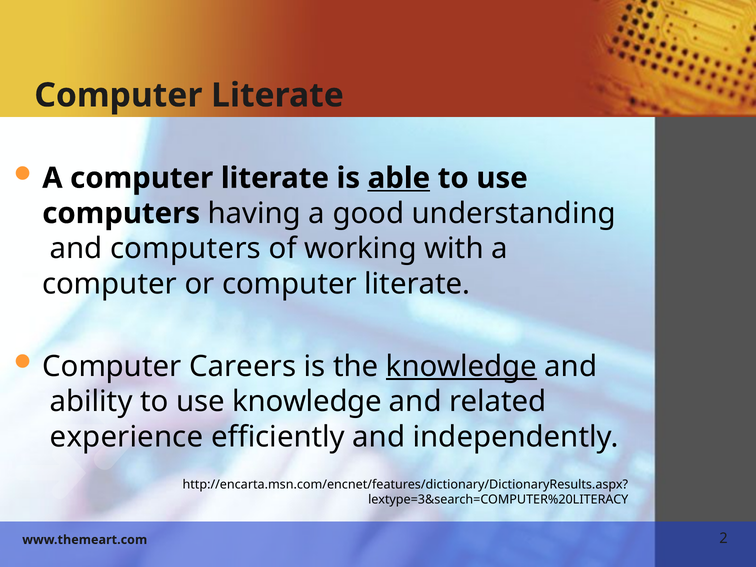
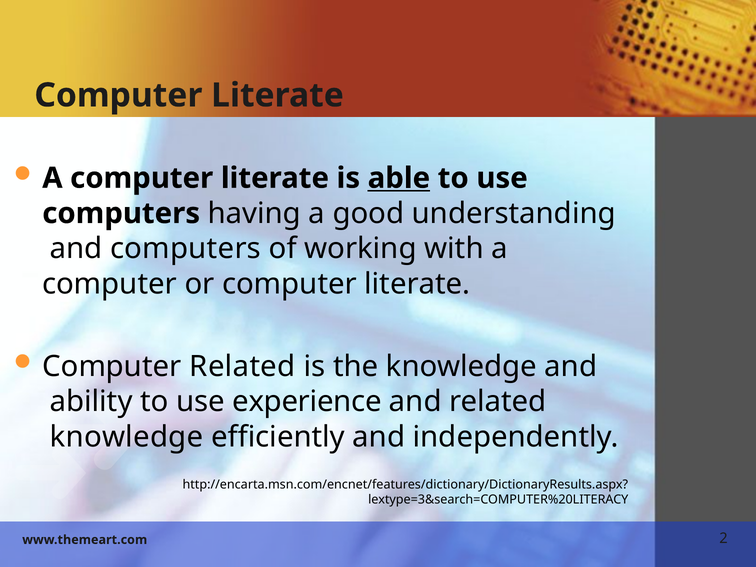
Computer Careers: Careers -> Related (242, 366)
knowledge underline: present -> none (461, 366)
use knowledge: knowledge -> experience (307, 402)
experience: experience -> knowledge (127, 437)
